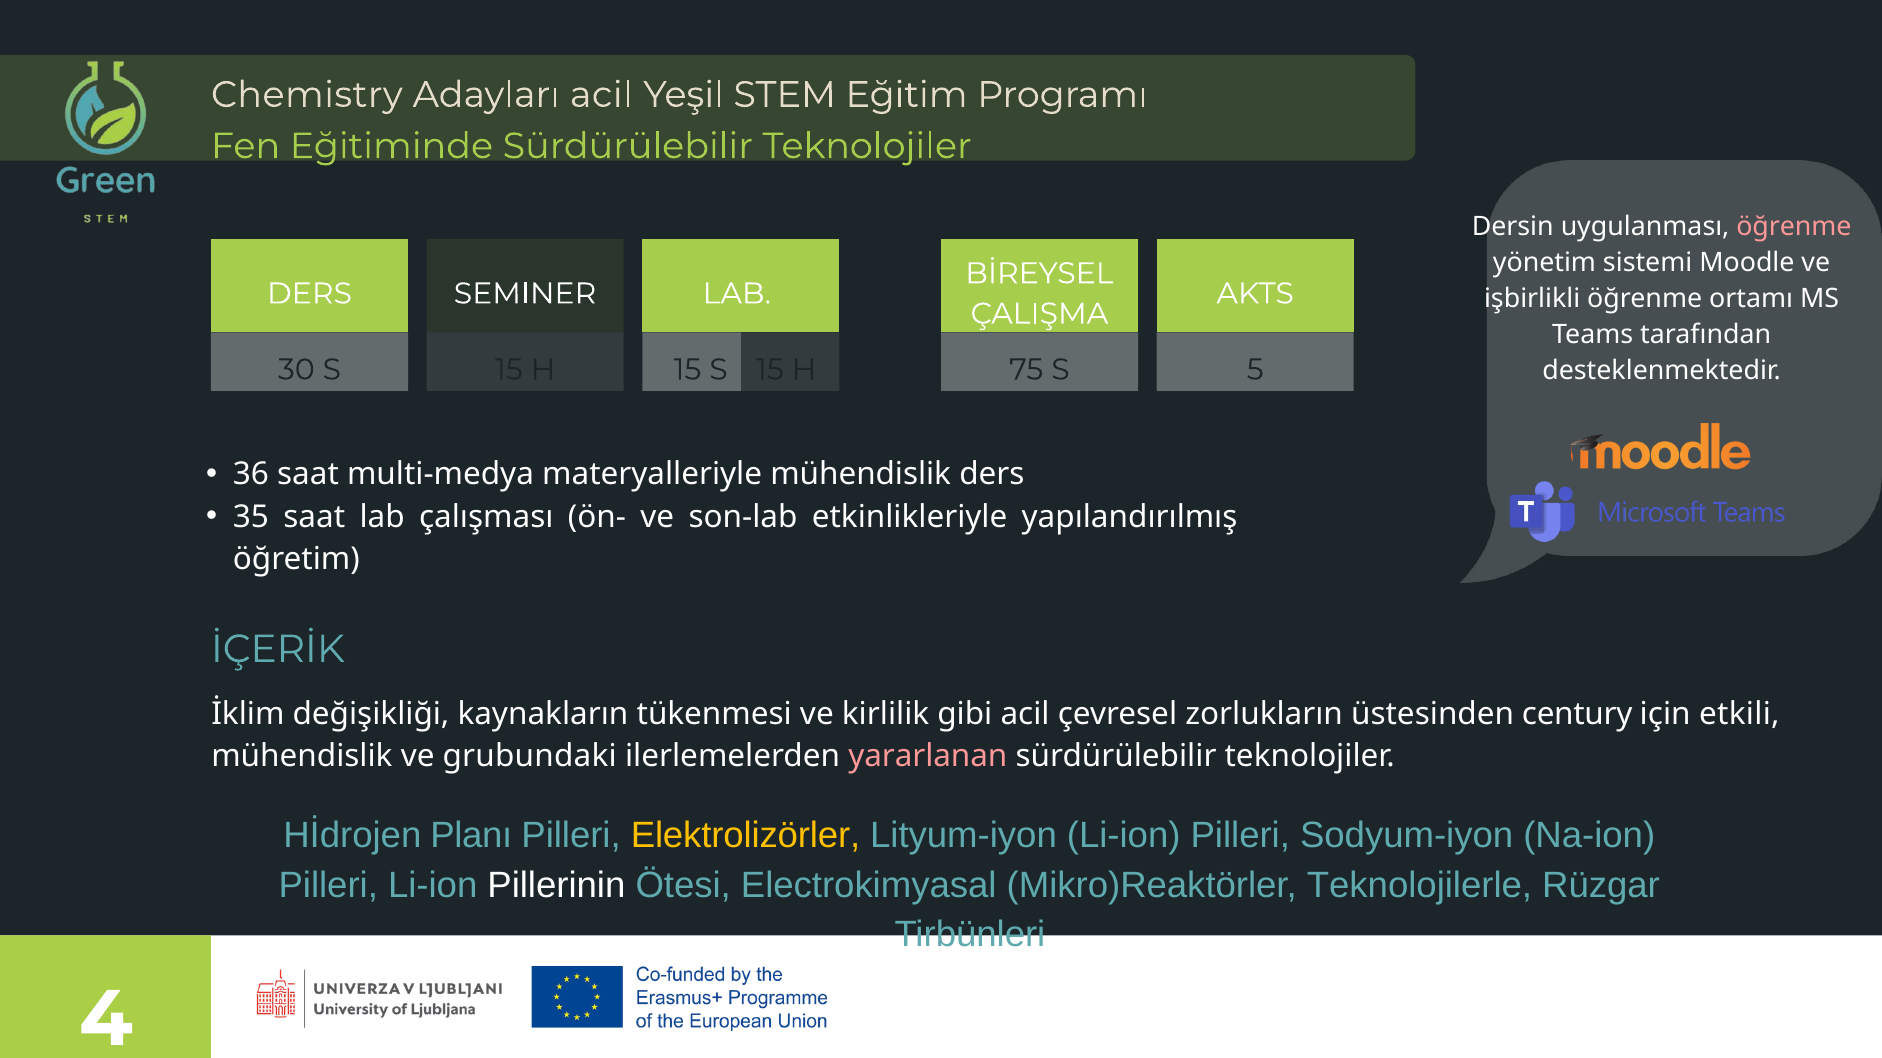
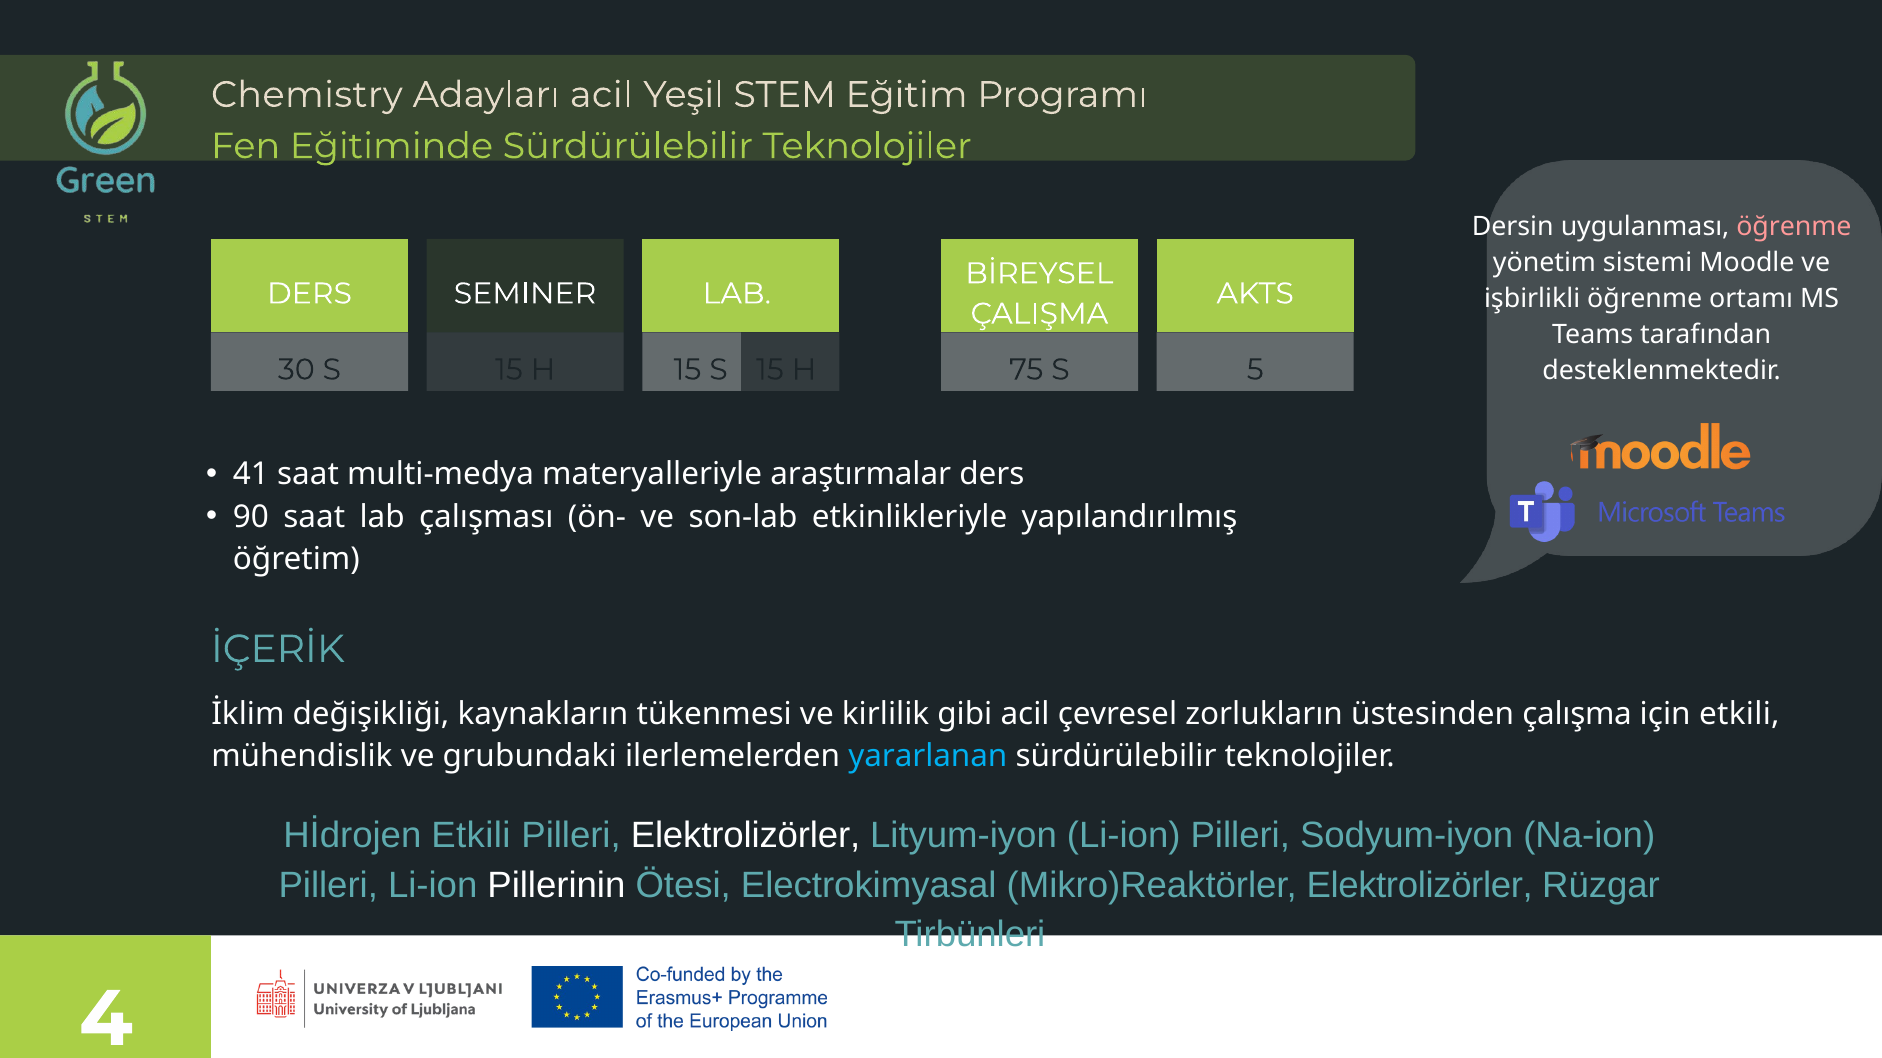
36: 36 -> 41 (251, 475)
materyalleriyle mühendislik: mühendislik -> araştırmalar (861, 475)
35: 35 -> 90 (251, 517)
century: century -> çalışma (1577, 714)
yararlanan colour: pink -> light blue (928, 757)
Hİdrojen Planı: Planı -> Etkili (471, 836)
Elektrolizörler colour: yellow -> white (746, 836)
Mikro)Reaktörler Teknolojilerle: Teknolojilerle -> Elektrolizörler (1420, 886)
